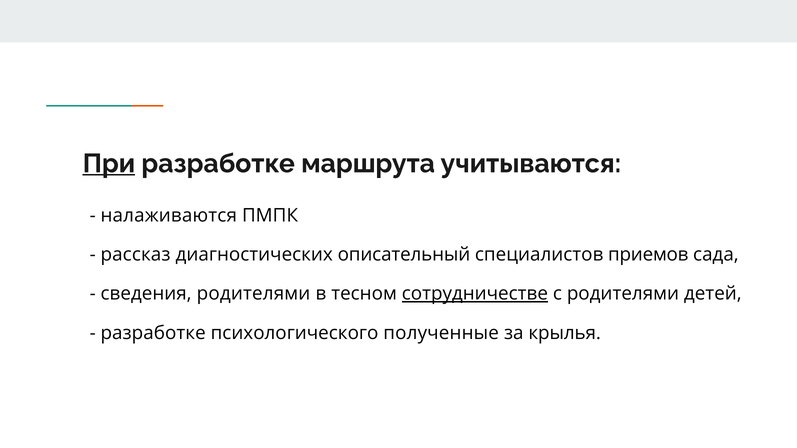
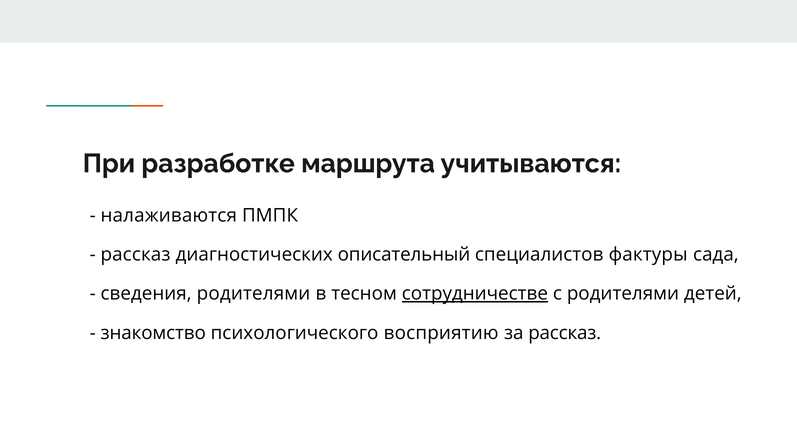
При underline: present -> none (109, 164)
приемов: приемов -> фактуры (648, 255)
разработке: разработке -> знакомство (153, 333)
полученные: полученные -> восприятию (441, 333)
за крылья: крылья -> рассказ (565, 333)
